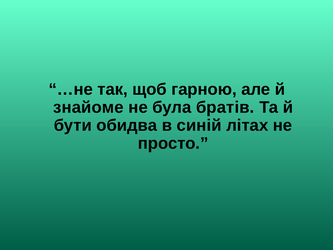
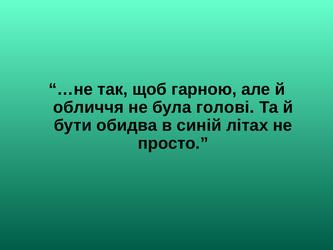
знайоме: знайоме -> обличчя (88, 107)
братів: братів -> голові (225, 107)
